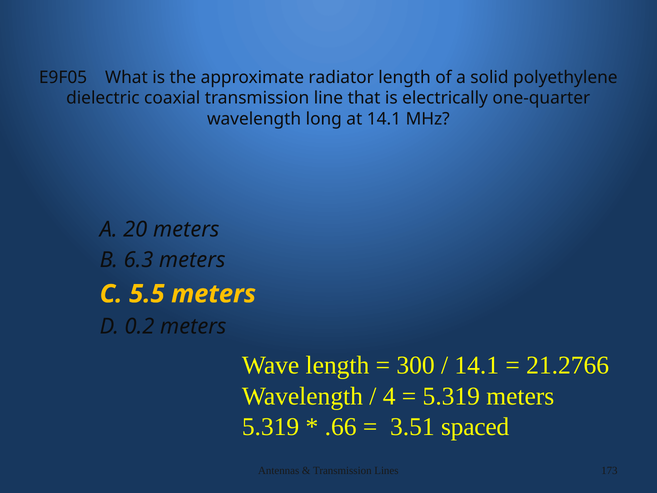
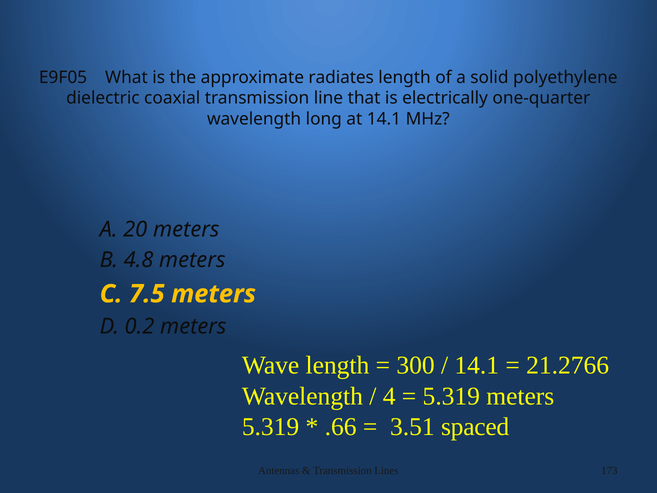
radiator: radiator -> radiates (341, 77)
6.3: 6.3 -> 4.8 (138, 260)
5.5: 5.5 -> 7.5 (147, 294)
